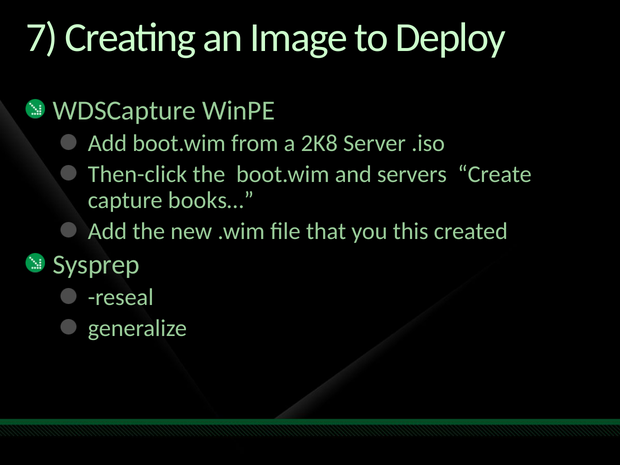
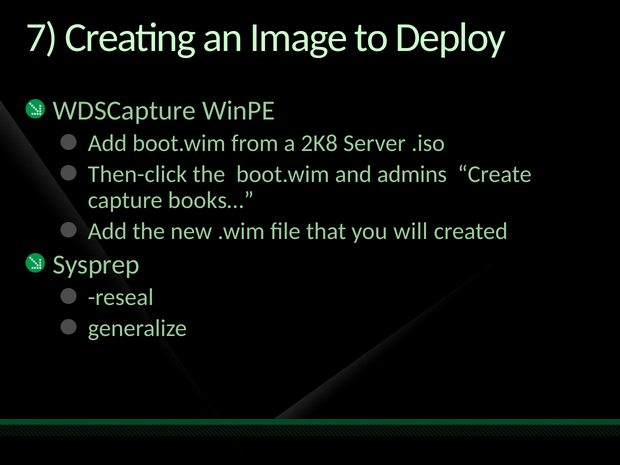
servers: servers -> admins (412, 174)
this: this -> will (411, 231)
